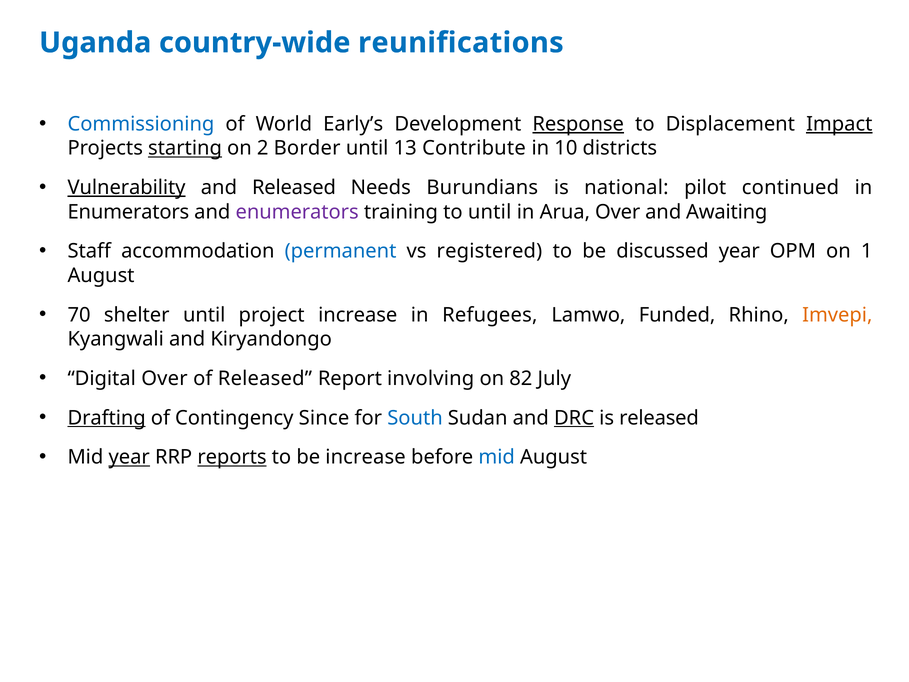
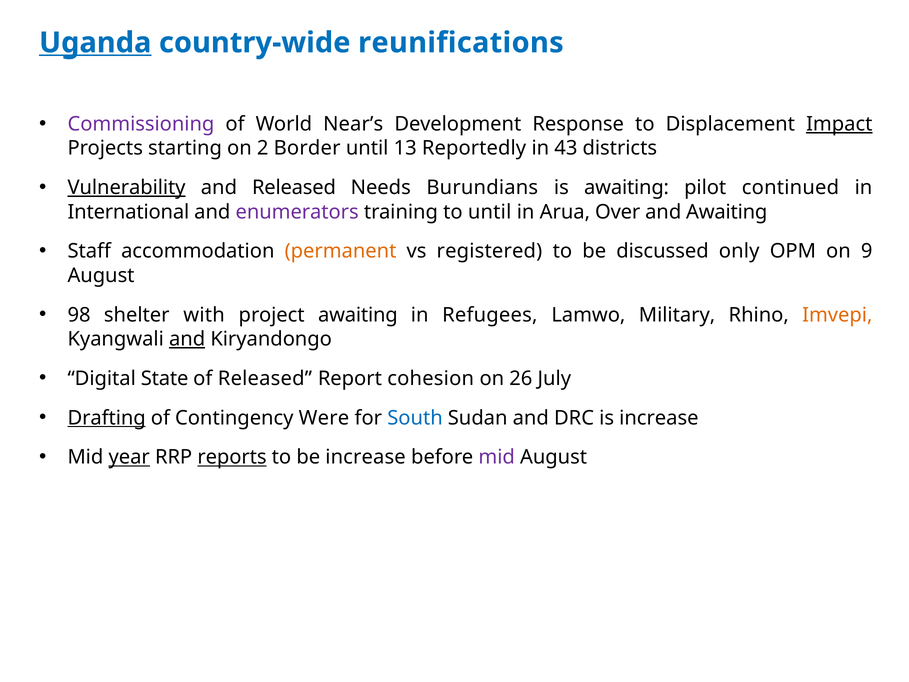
Uganda underline: none -> present (95, 43)
Commissioning colour: blue -> purple (141, 124)
Early’s: Early’s -> Near’s (353, 124)
Response underline: present -> none (578, 124)
starting underline: present -> none (185, 148)
Contribute: Contribute -> Reportedly (474, 148)
10: 10 -> 43 (566, 148)
is national: national -> awaiting (627, 188)
Enumerators: Enumerators -> International (128, 212)
permanent colour: blue -> orange (341, 251)
discussed year: year -> only (739, 251)
1: 1 -> 9 (867, 251)
70: 70 -> 98 (79, 315)
shelter until: until -> with (204, 315)
project increase: increase -> awaiting (358, 315)
Funded: Funded -> Military (677, 315)
and underline: none -> present (187, 339)
Digital Over: Over -> State (165, 378)
involving: involving -> cohesion (431, 378)
82: 82 -> 26 (521, 378)
Since: Since -> Were (324, 418)
DRC underline: present -> none (574, 418)
is released: released -> increase (659, 418)
mid colour: blue -> purple (497, 457)
